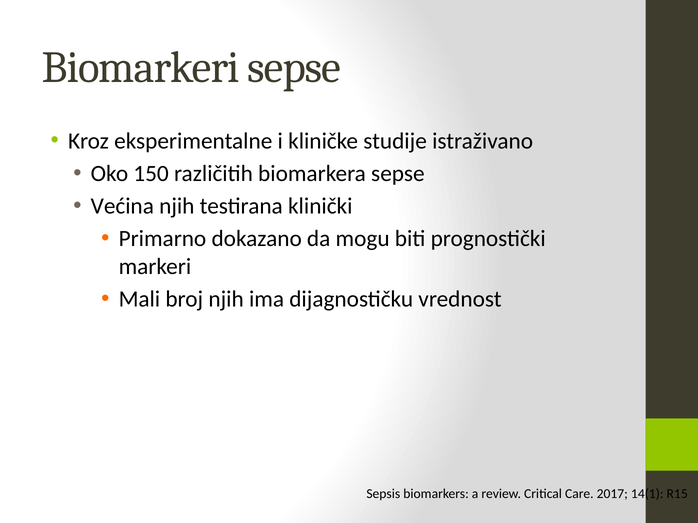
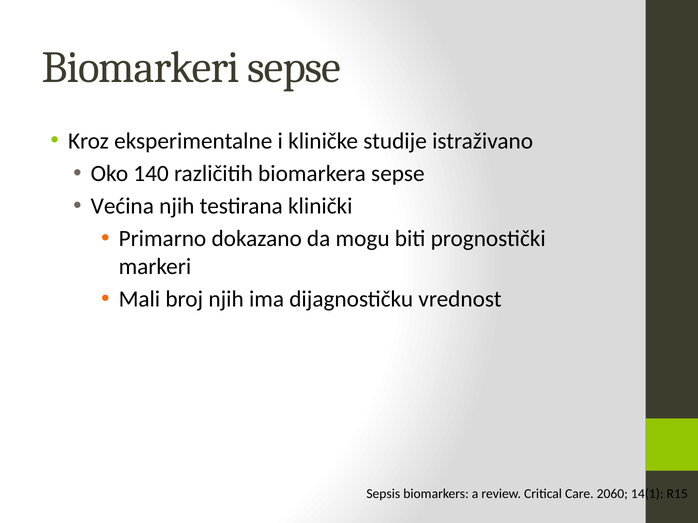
150: 150 -> 140 (151, 174)
2017: 2017 -> 2060 (612, 494)
